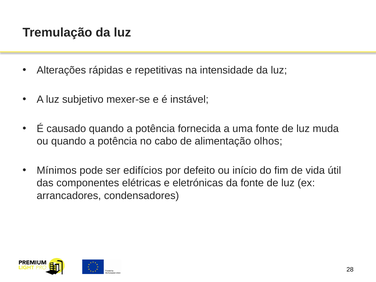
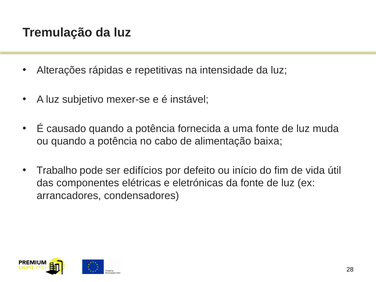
olhos: olhos -> baixa (268, 141)
Mínimos: Mínimos -> Trabalho (57, 171)
